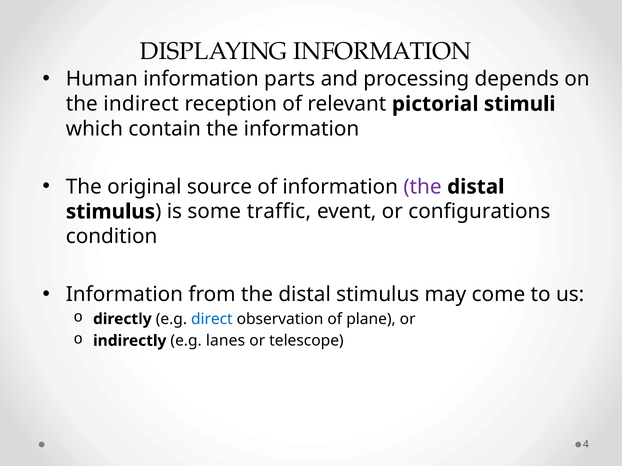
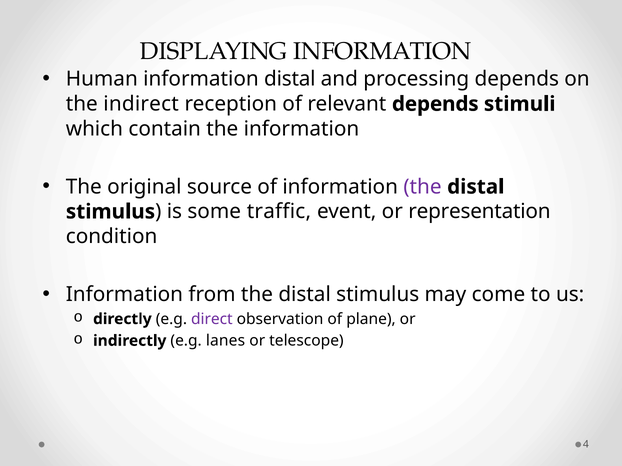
information parts: parts -> distal (290, 79)
relevant pictorial: pictorial -> depends (435, 104)
configurations: configurations -> representation (479, 212)
direct colour: blue -> purple (212, 319)
